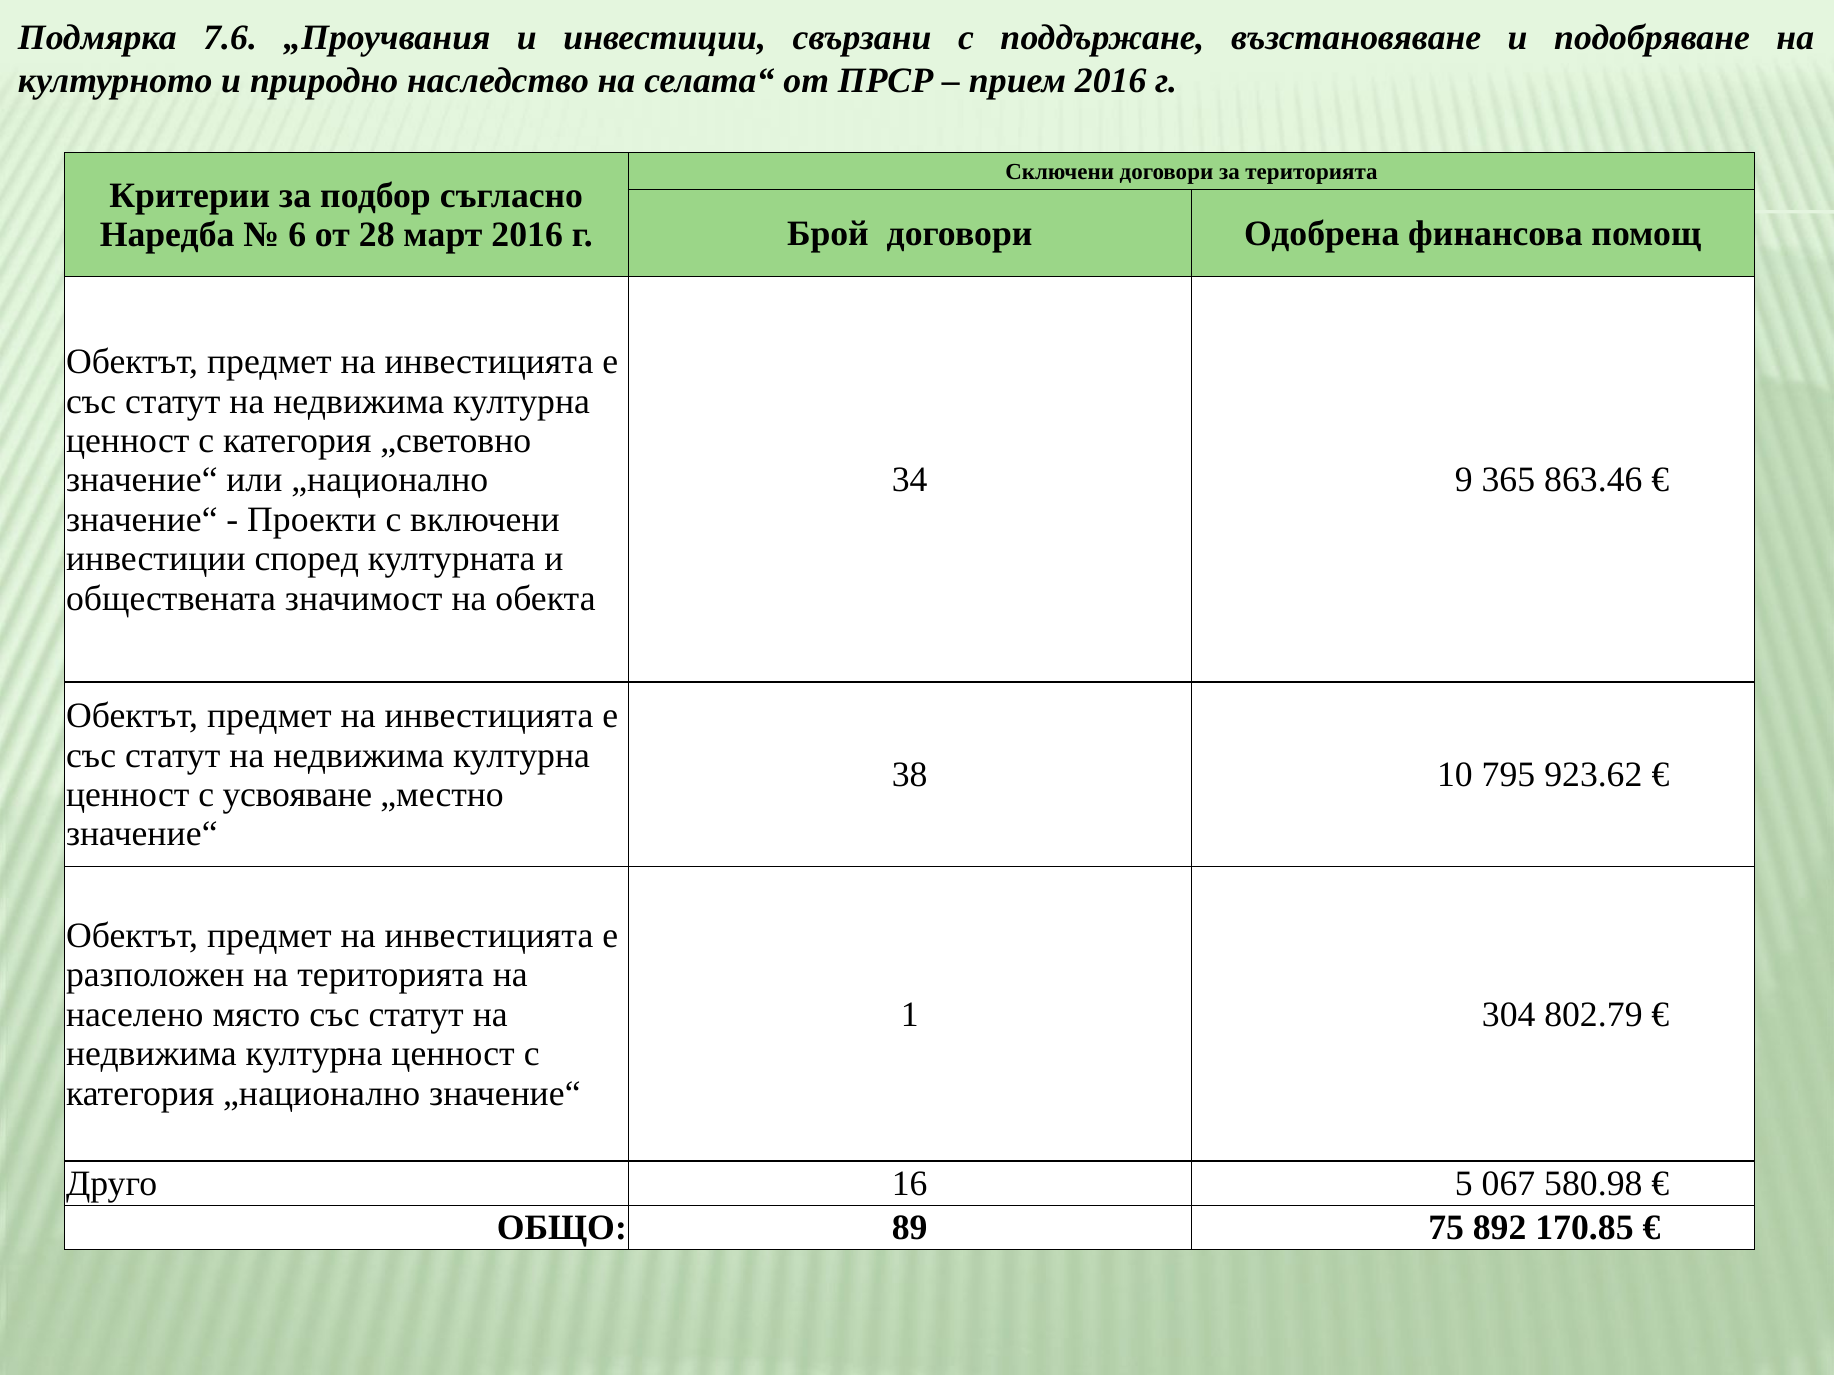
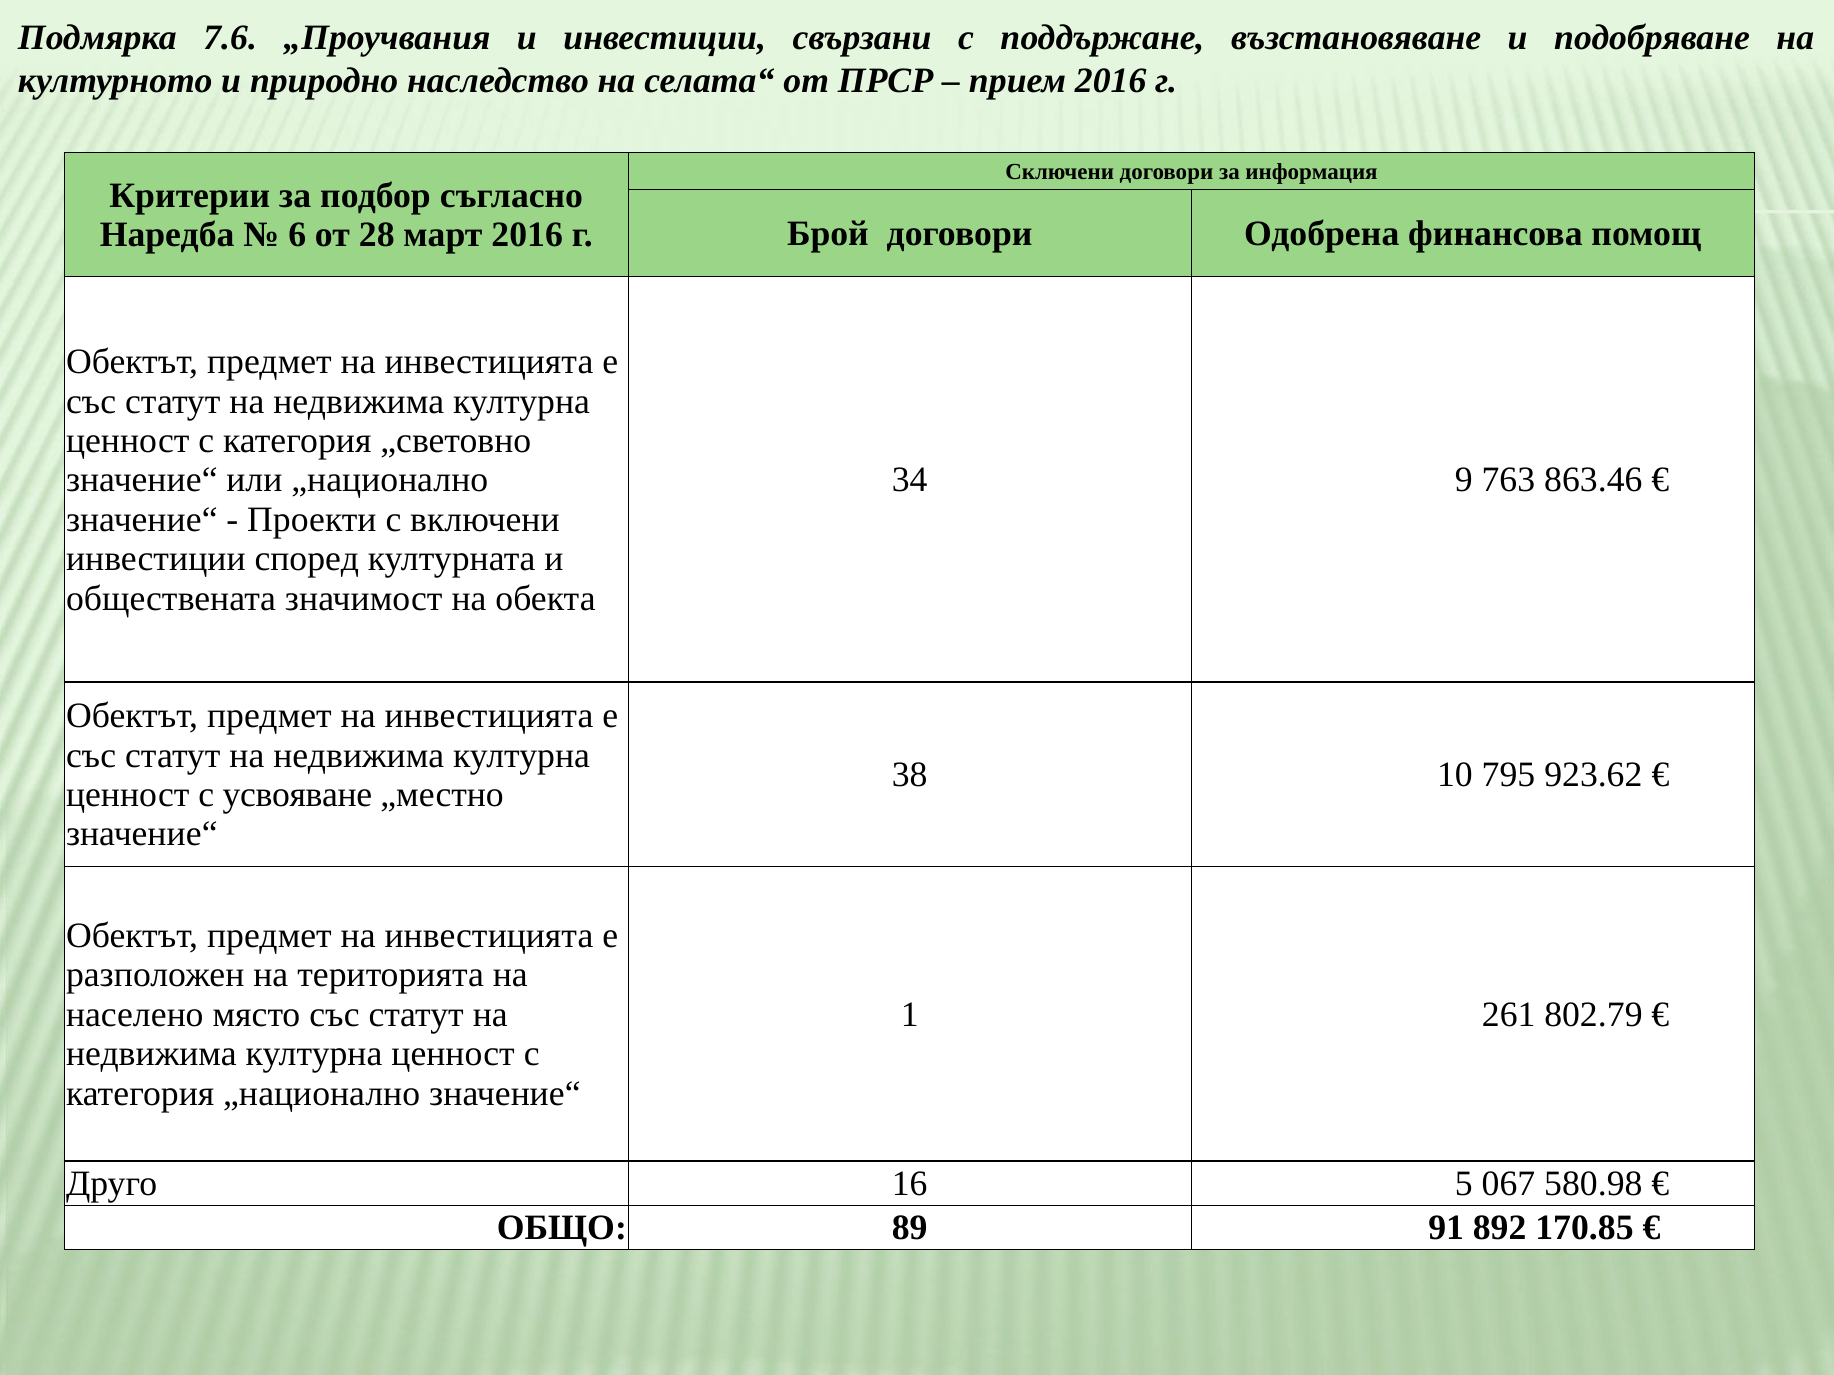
за територията: територията -> информация (1312, 172)
365: 365 -> 763 (1508, 480)
304: 304 -> 261 (1509, 1015)
75: 75 -> 91 (1446, 1229)
